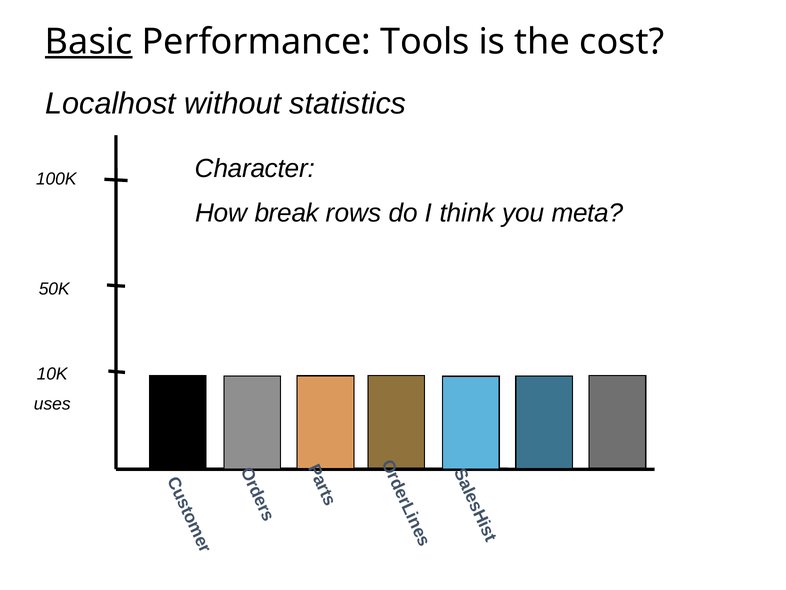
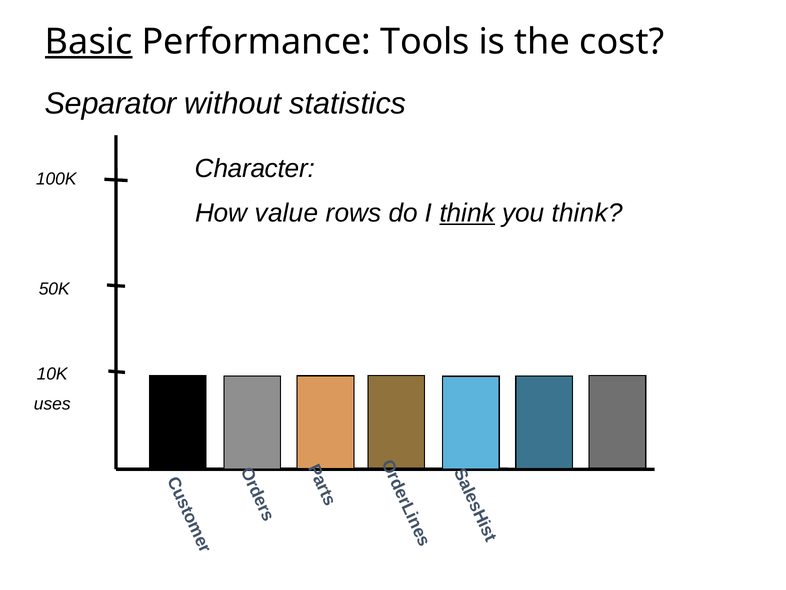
Localhost: Localhost -> Separator (111, 104)
break: break -> value (287, 213)
think underline: none -> present (467, 213)
you meta: meta -> think (587, 213)
